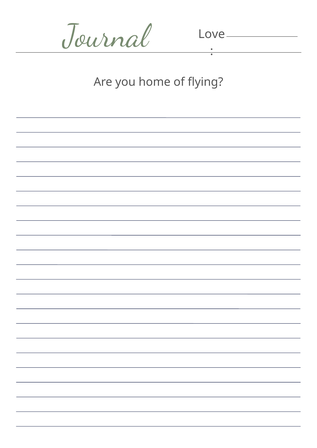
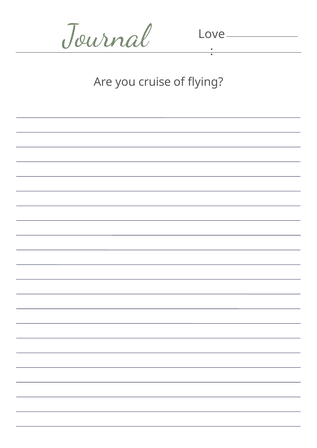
home: home -> cruise (155, 82)
